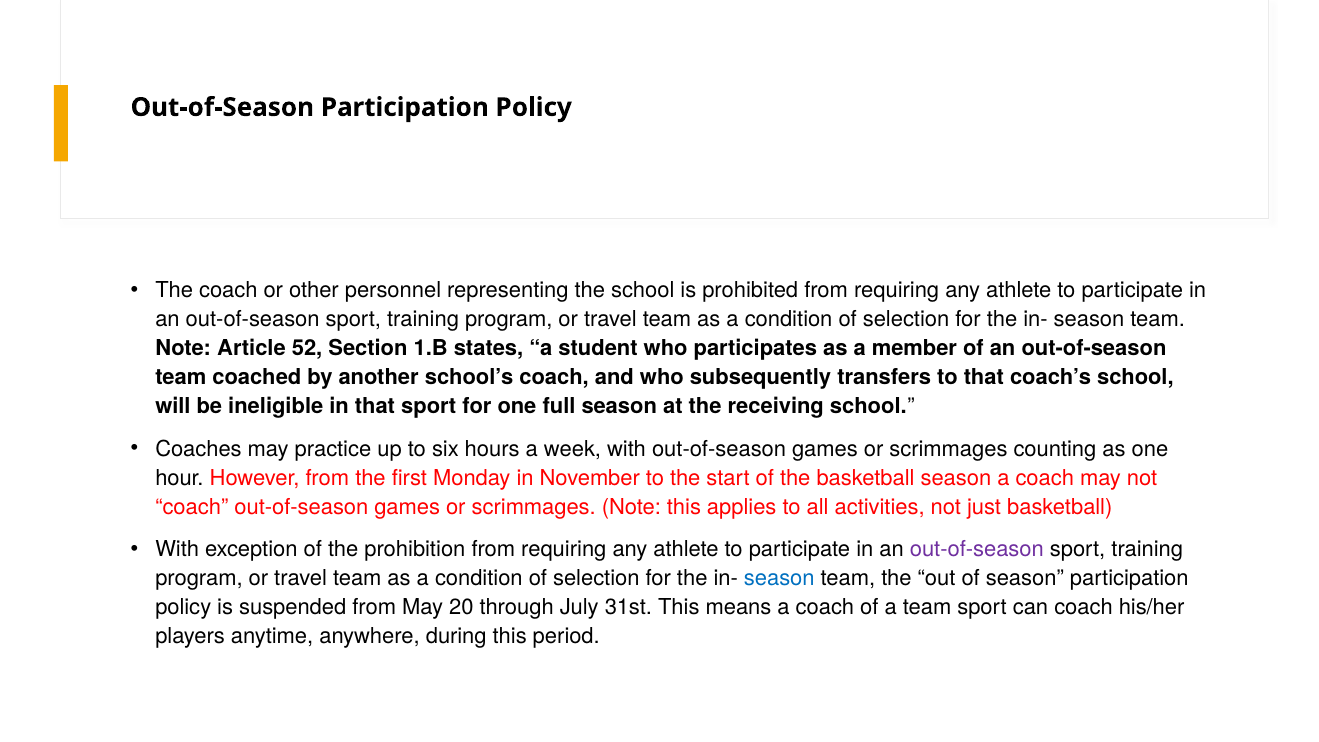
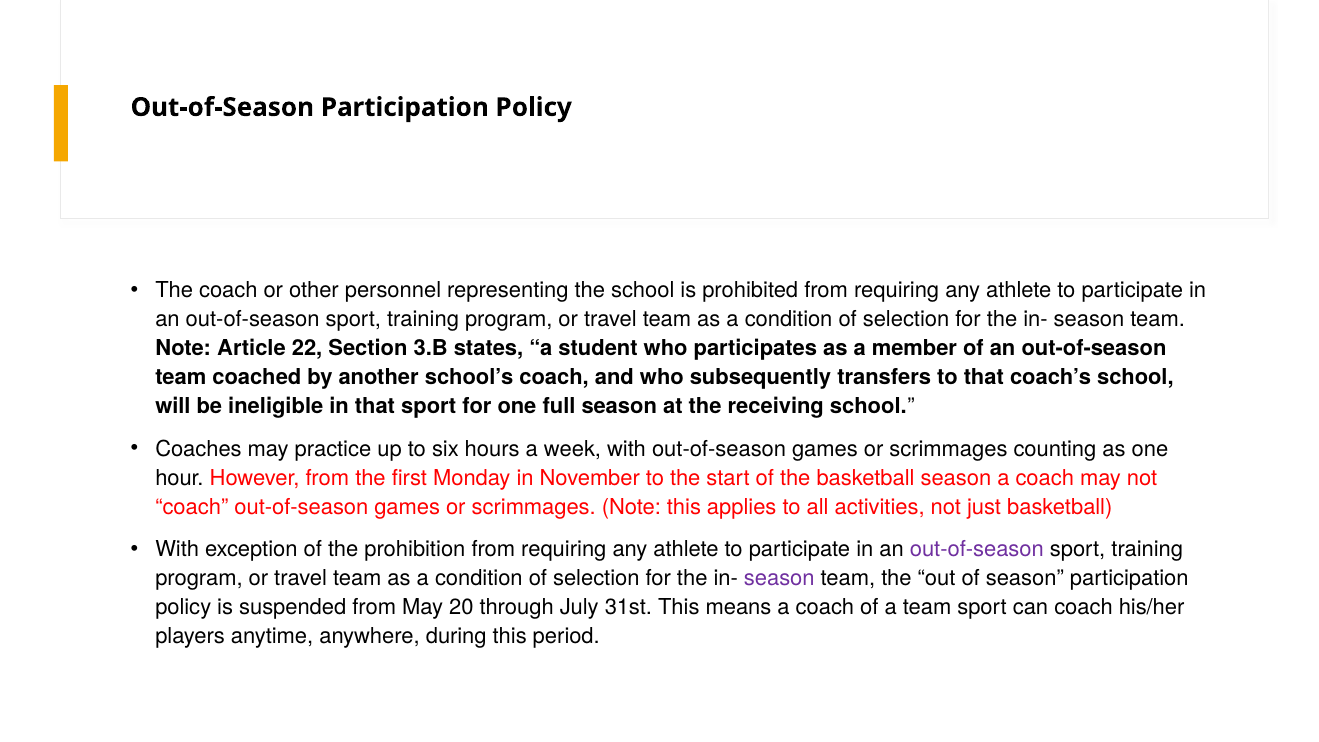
52: 52 -> 22 (307, 348)
1.B: 1.B -> 3.B (431, 348)
season colour: blue -> purple (779, 579)
